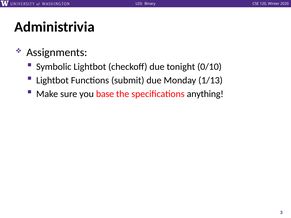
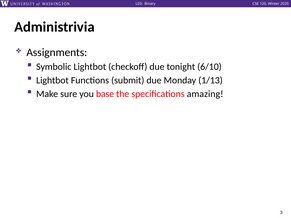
0/10: 0/10 -> 6/10 (209, 67)
anything: anything -> amazing (205, 94)
